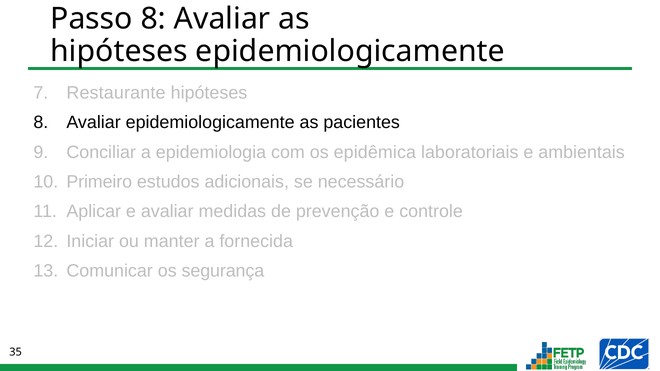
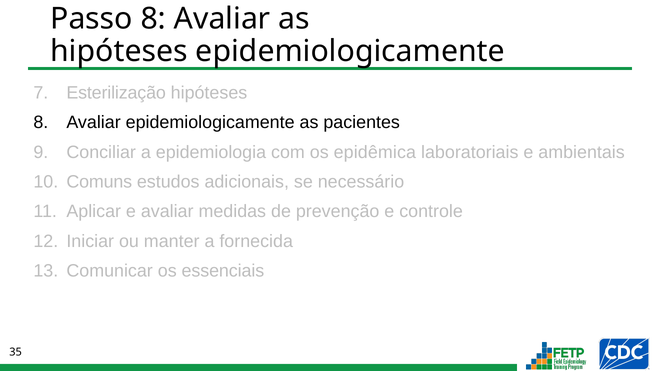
Restaurante: Restaurante -> Esterilização (116, 93)
Primeiro: Primeiro -> Comuns (99, 182)
segurança: segurança -> essenciais (223, 271)
